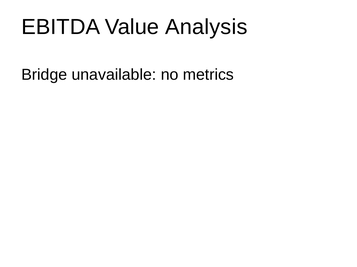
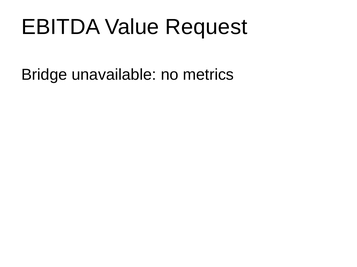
Analysis: Analysis -> Request (206, 27)
